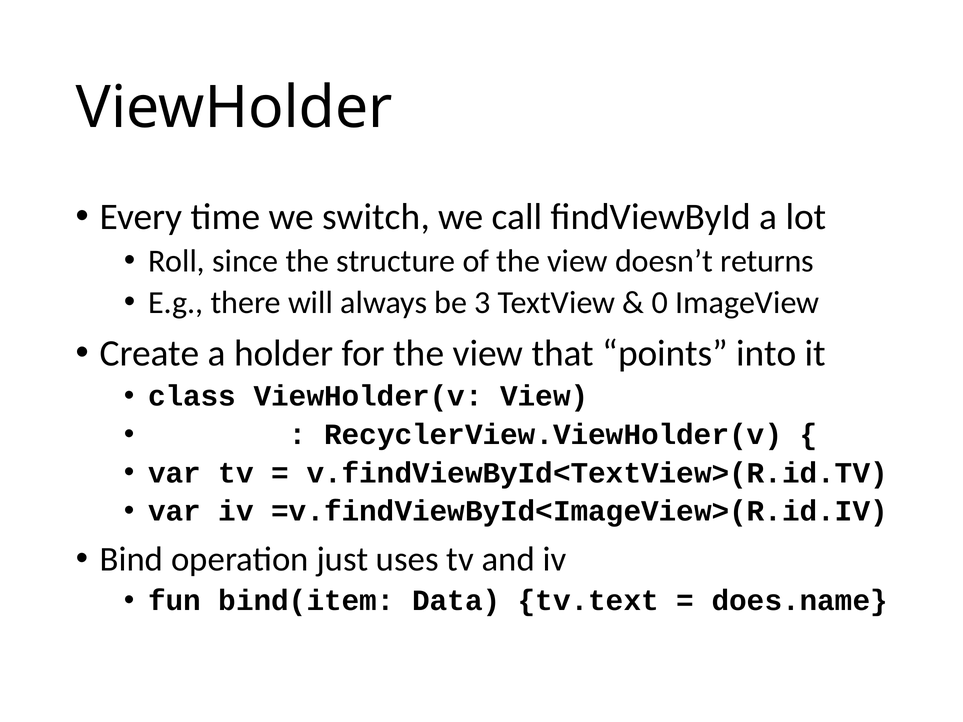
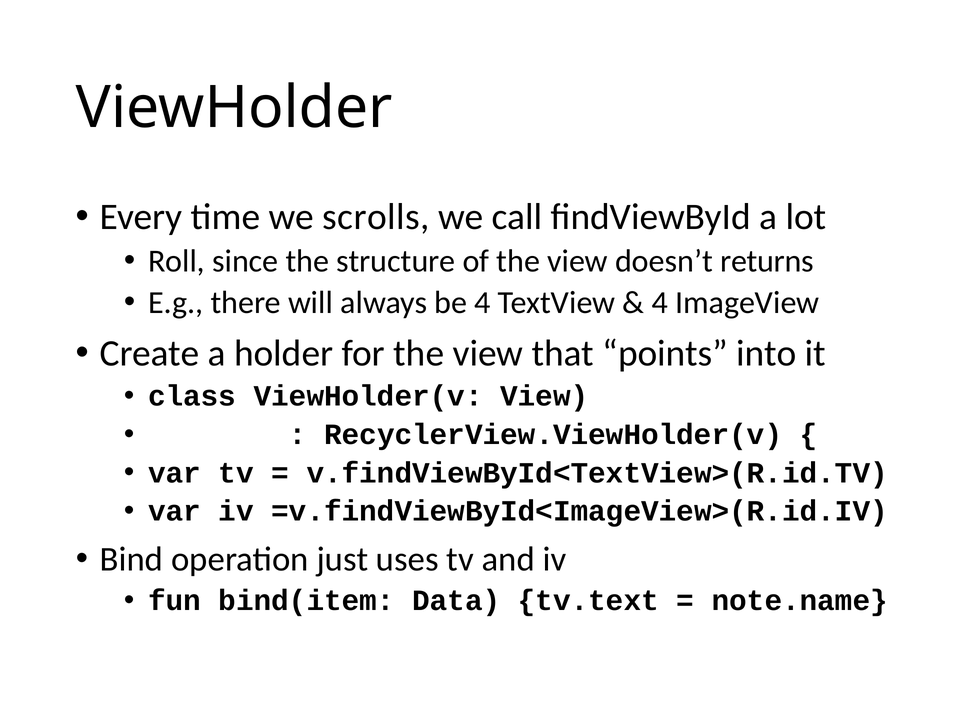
switch: switch -> scrolls (376, 217)
be 3: 3 -> 4 (483, 303)
0: 0 -> 4 (660, 303)
does.name: does.name -> note.name (800, 601)
